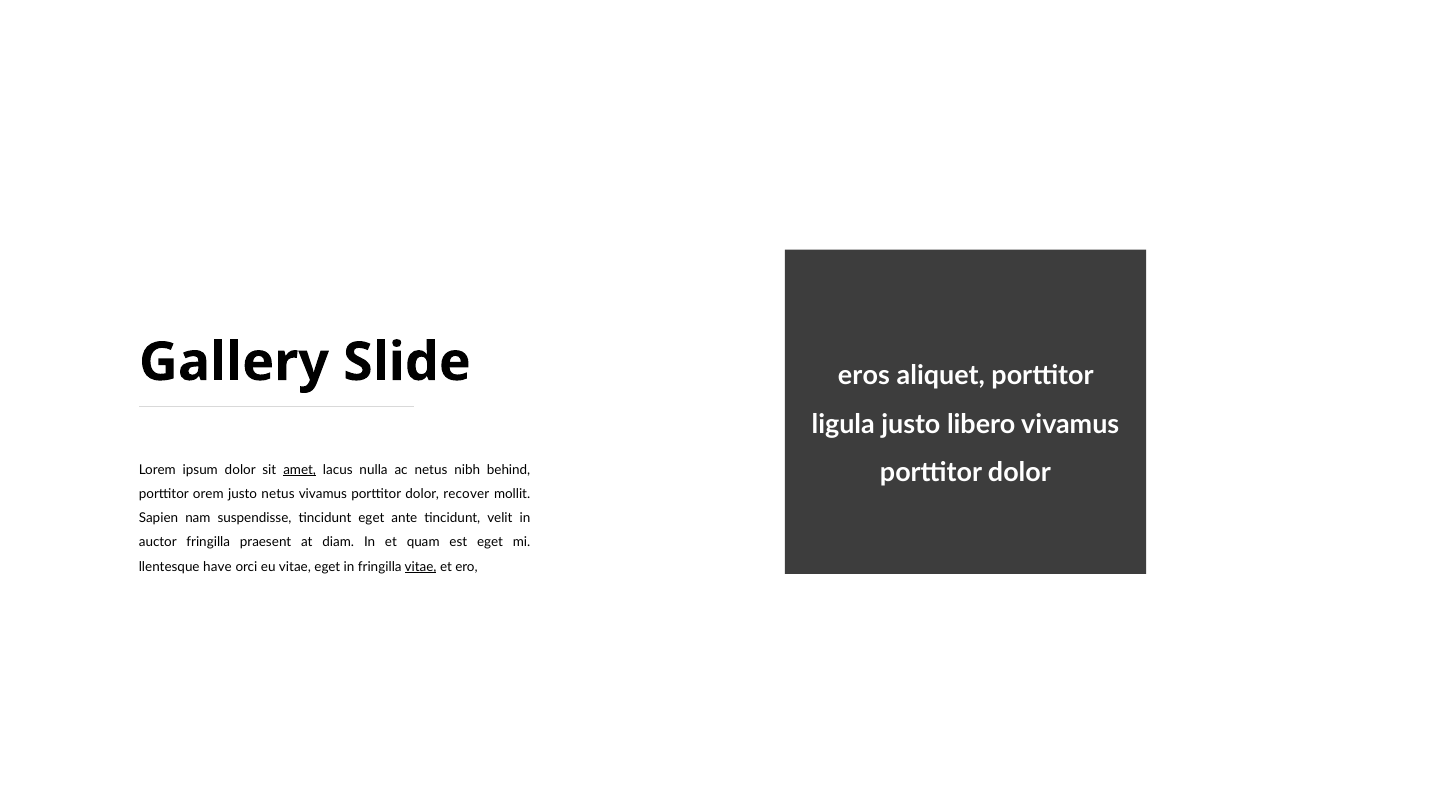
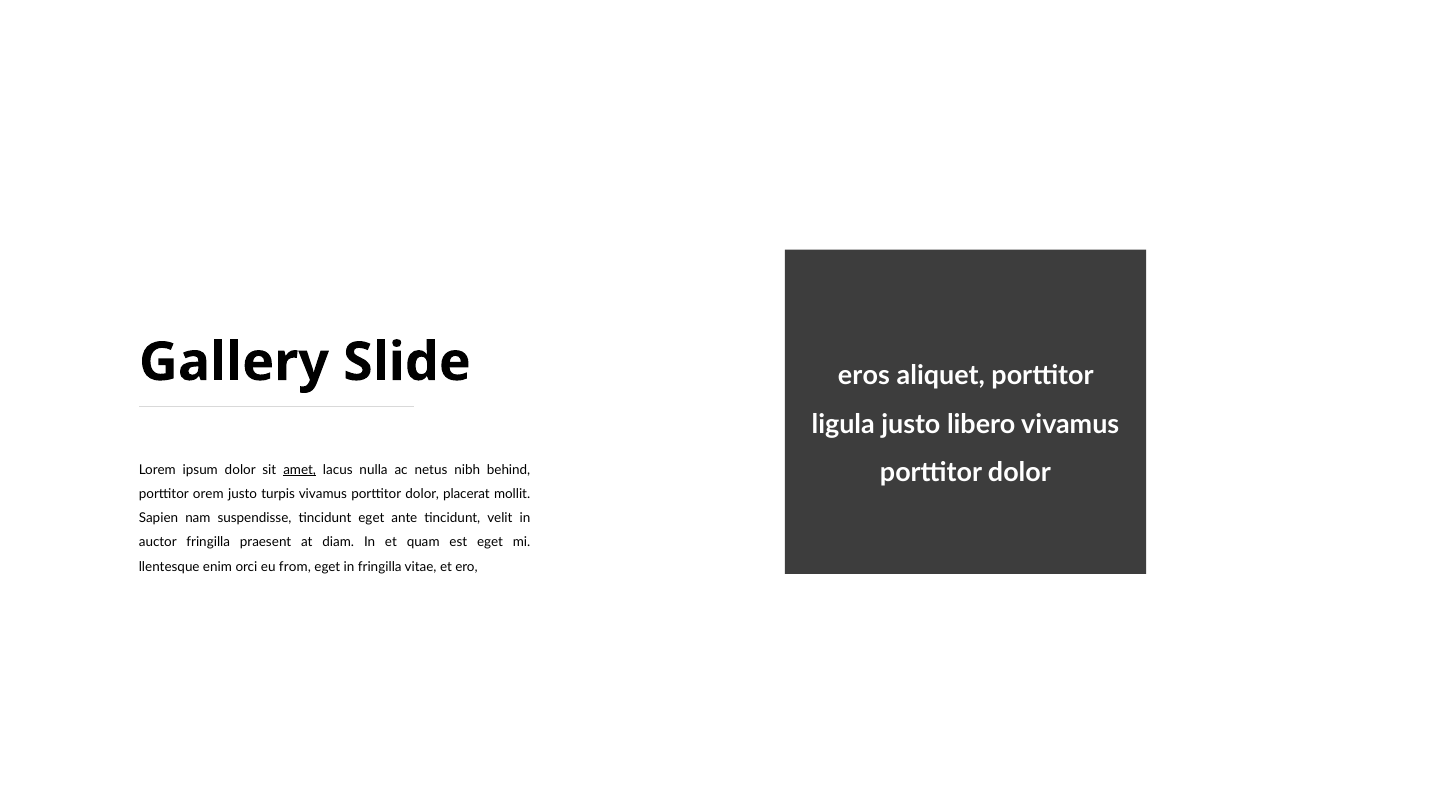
justo netus: netus -> turpis (278, 494)
recover: recover -> placerat (466, 494)
have: have -> enim (218, 567)
eu vitae: vitae -> from (295, 567)
vitae underline: present -> none (421, 567)
